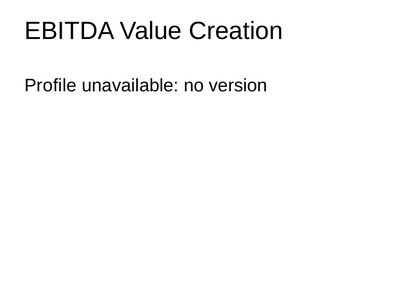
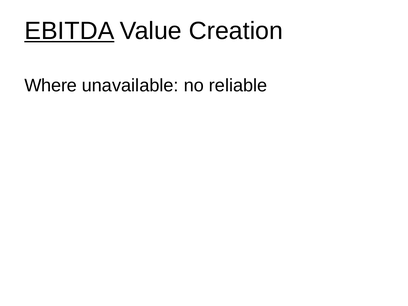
EBITDA underline: none -> present (69, 31)
Profile: Profile -> Where (51, 86)
version: version -> reliable (238, 86)
